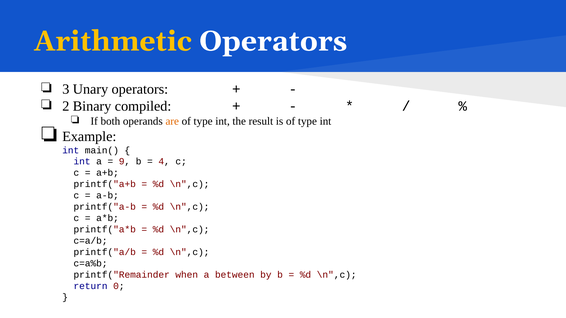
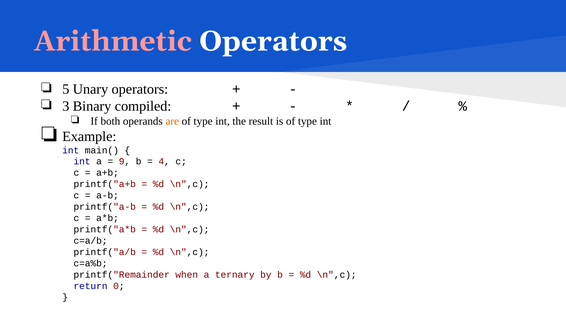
Arithmetic colour: yellow -> pink (113, 41)
3: 3 -> 5 (66, 89)
2: 2 -> 3 (66, 106)
between: between -> ternary (235, 275)
